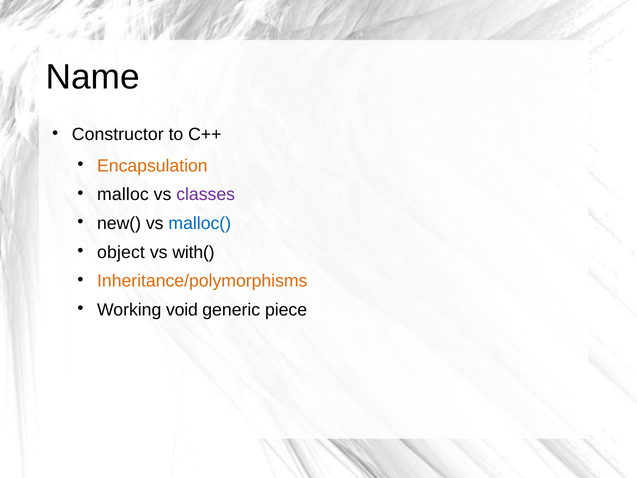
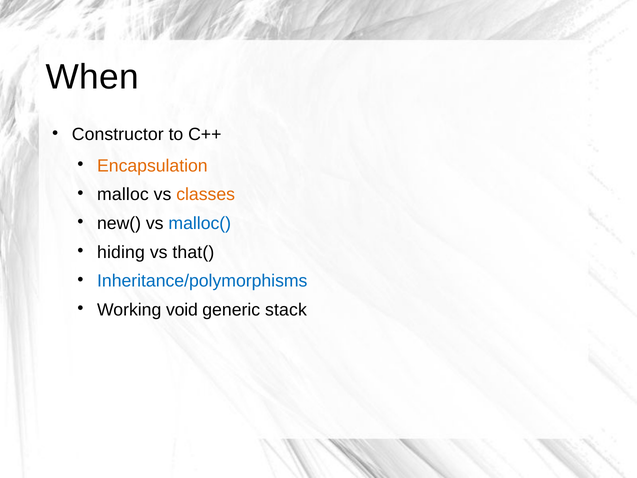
Name: Name -> When (92, 77)
classes colour: purple -> orange (206, 194)
object: object -> hiding (121, 252)
with(: with( -> that( (193, 252)
Inheritance/polymorphisms colour: orange -> blue (202, 281)
piece: piece -> stack (286, 310)
